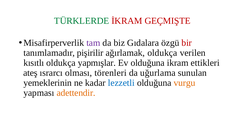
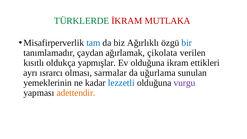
GEÇMIŞTE: GEÇMIŞTE -> MUTLAKA (168, 21)
tam colour: purple -> blue (93, 43)
Gıdalara: Gıdalara -> Ağırlıklı (143, 43)
bir colour: red -> blue (187, 43)
pişirilir: pişirilir -> çaydan (90, 53)
ağırlamak oldukça: oldukça -> çikolata (162, 53)
ateş: ateş -> ayrı (30, 73)
törenleri: törenleri -> sarmalar (111, 73)
vurgu colour: orange -> purple (185, 83)
